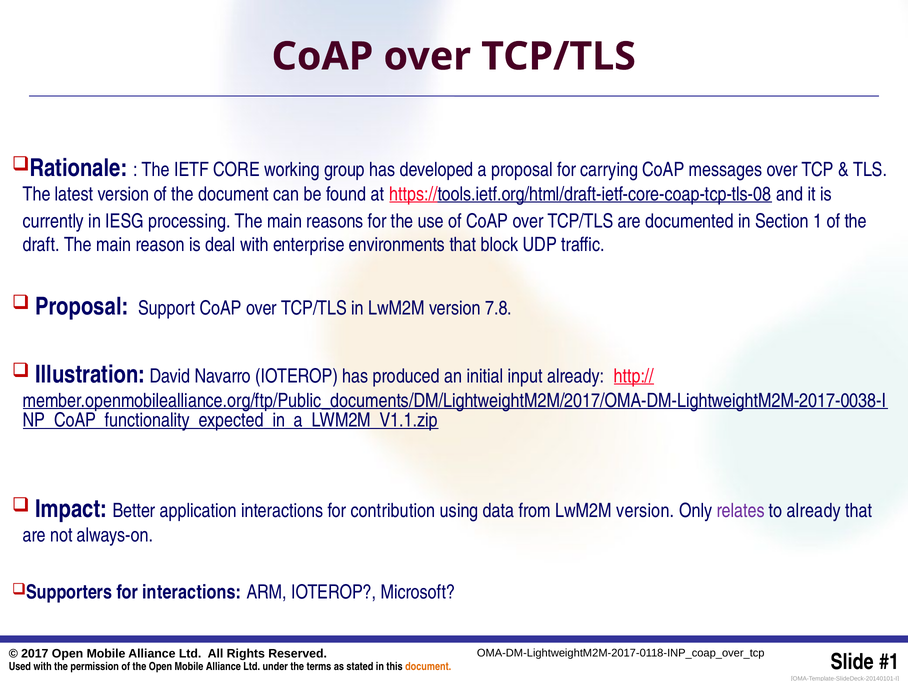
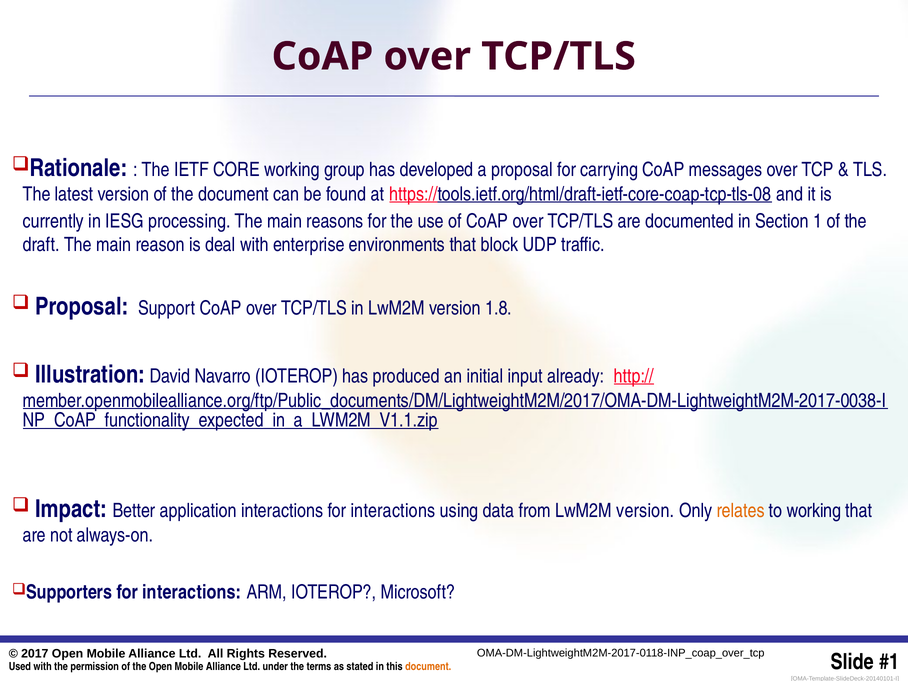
7.8: 7.8 -> 1.8 (499, 308)
interactions for contribution: contribution -> interactions (393, 511)
relates colour: purple -> orange (741, 511)
to already: already -> working (814, 511)
